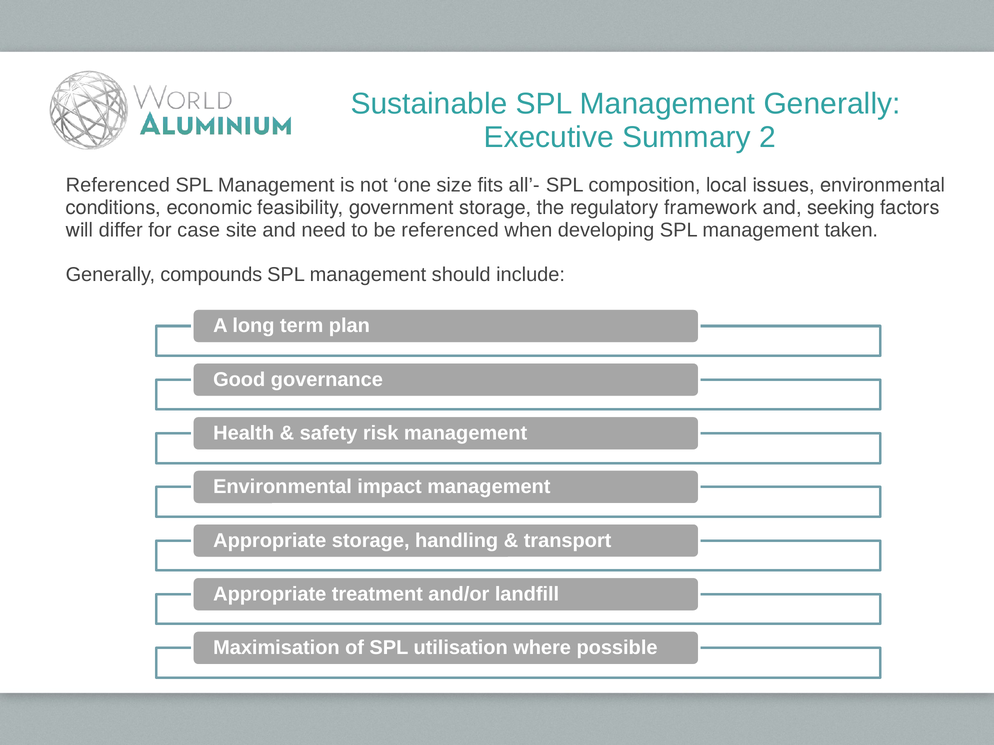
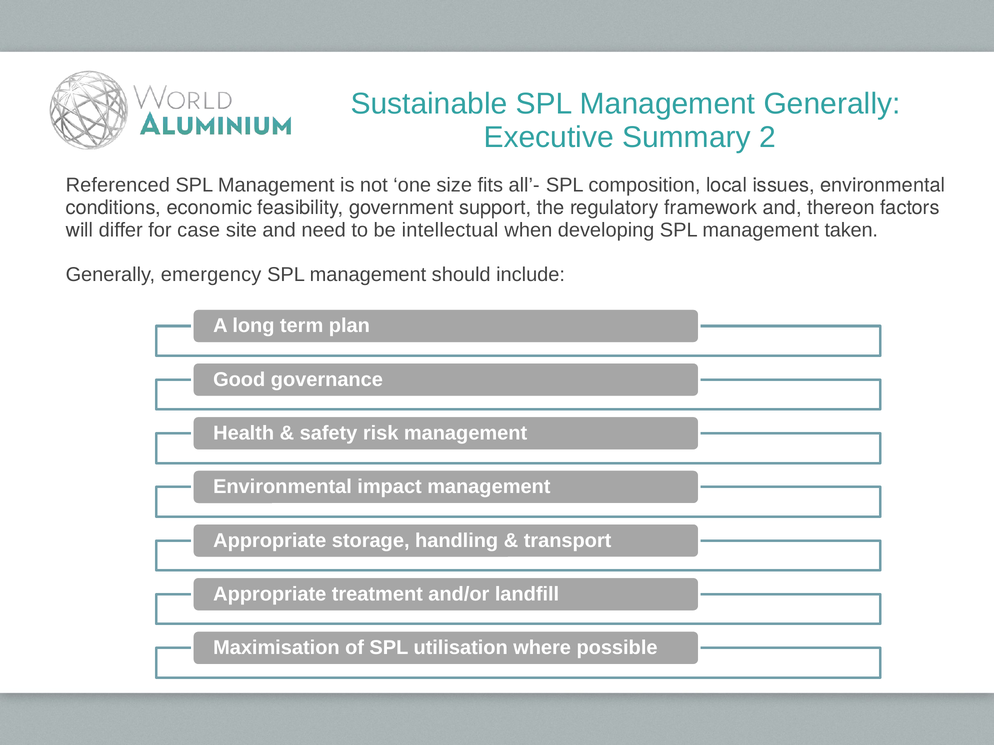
government storage: storage -> support (495, 208)
seeking: seeking -> thereon (841, 208)
be referenced: referenced -> intellectual (450, 230)
compounds: compounds -> emergency (211, 275)
